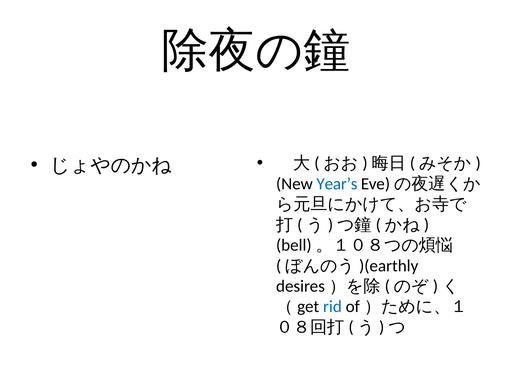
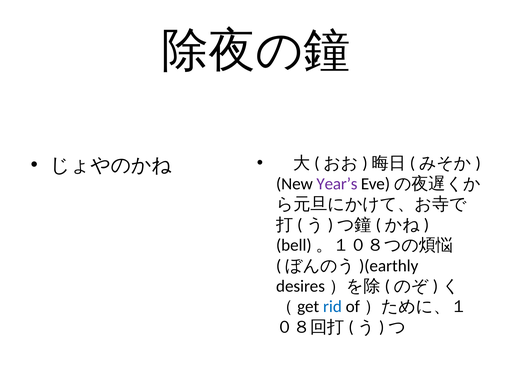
Year’s colour: blue -> purple (337, 184)
